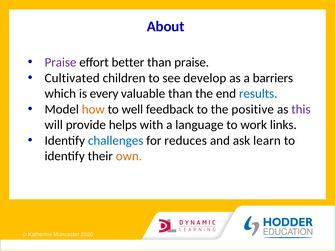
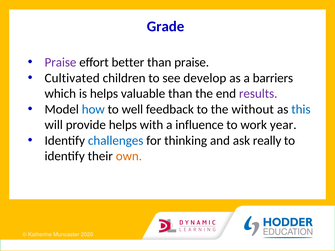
About: About -> Grade (166, 26)
is every: every -> helps (104, 94)
results colour: blue -> purple (258, 94)
how colour: orange -> blue (93, 109)
positive: positive -> without (253, 109)
this colour: purple -> blue (301, 109)
language: language -> influence (199, 125)
links: links -> year (283, 125)
reduces: reduces -> thinking (186, 141)
learn: learn -> really (267, 141)
